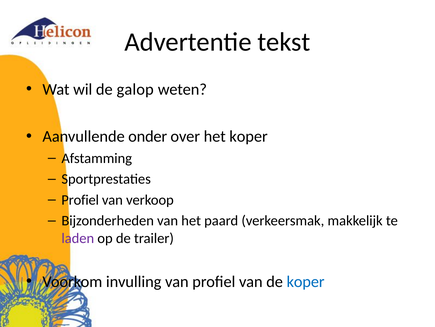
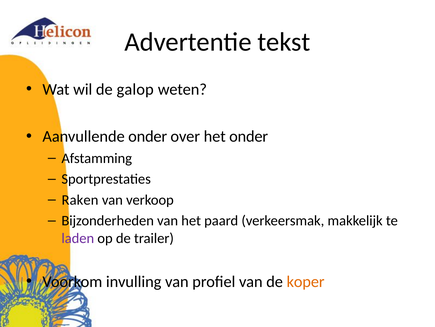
het koper: koper -> onder (249, 136)
Profiel: Profiel -> Raken (80, 200)
koper colour: blue -> orange (306, 281)
